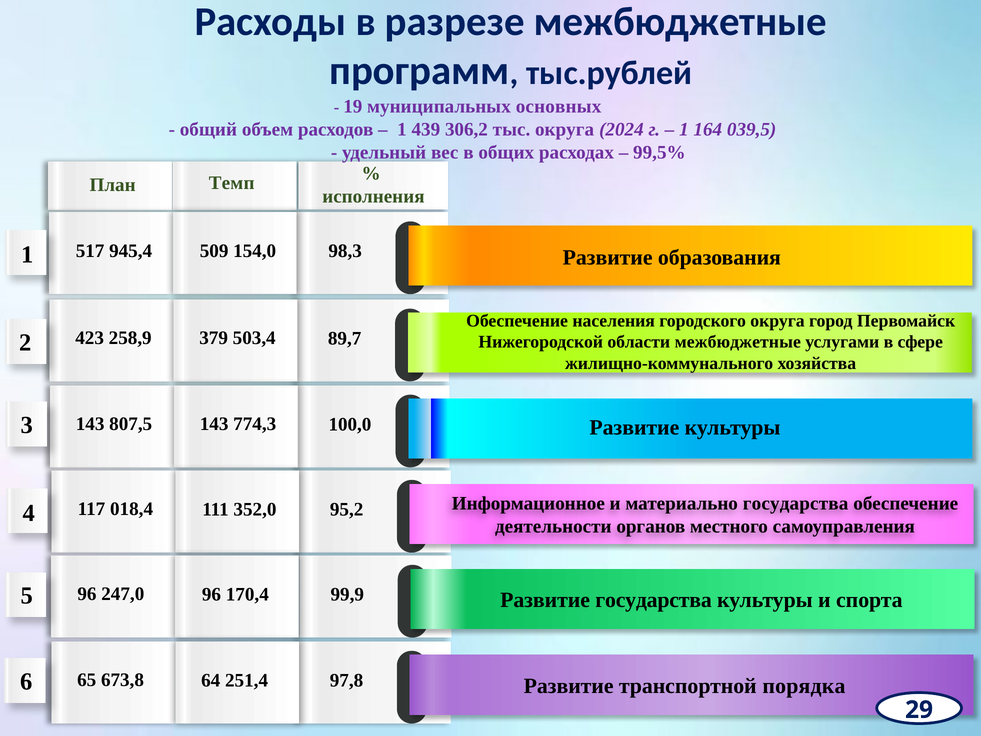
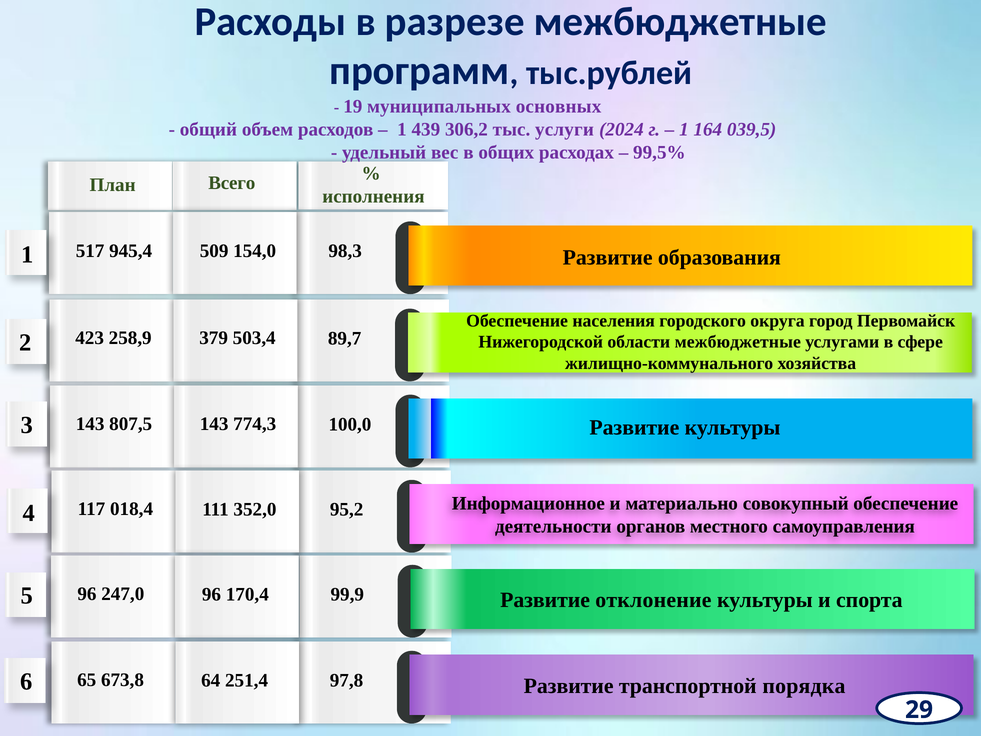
тыс округа: округа -> услуги (564, 129)
Темп: Темп -> Всего (232, 183)
материально государства: государства -> совокупный (796, 503)
Развитие государства: государства -> отклонение (653, 600)
